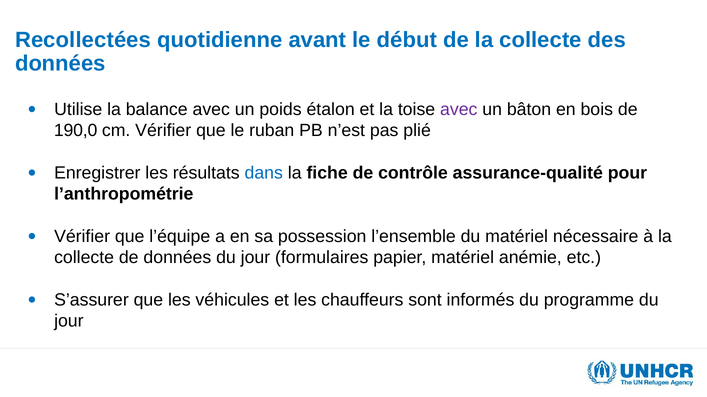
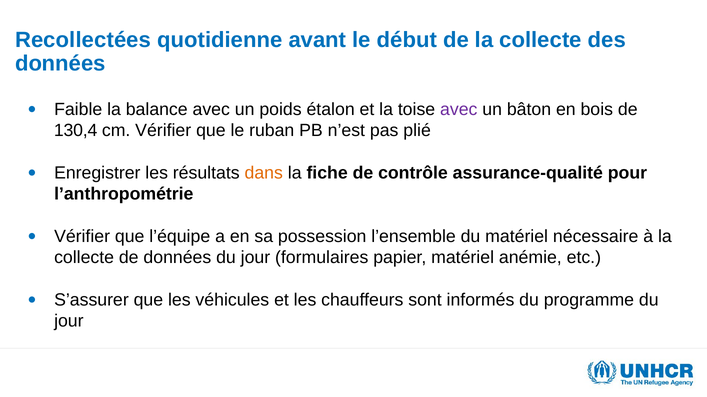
Utilise: Utilise -> Faible (78, 109)
190,0: 190,0 -> 130,4 (76, 131)
dans colour: blue -> orange (264, 173)
